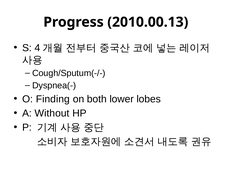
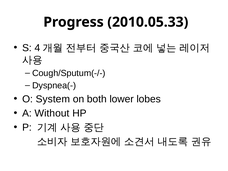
2010.00.13: 2010.00.13 -> 2010.05.33 (148, 22)
Finding: Finding -> System (53, 99)
